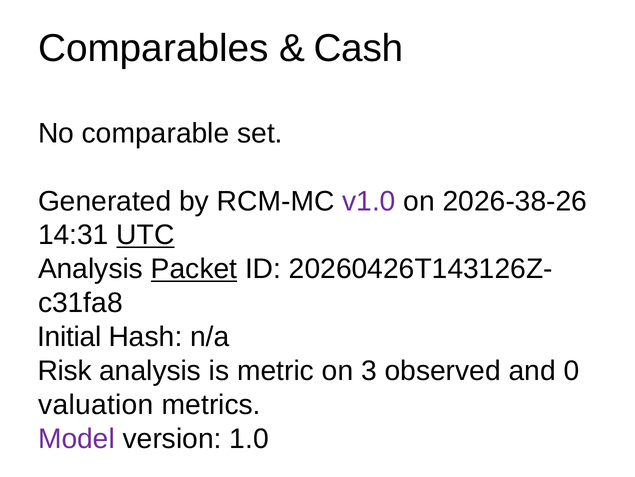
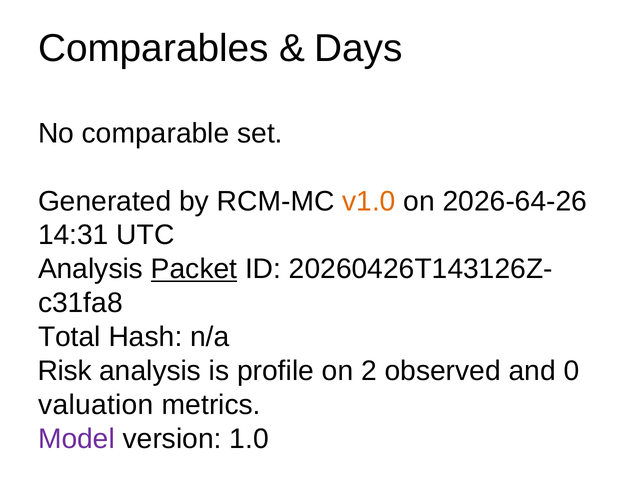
Cash: Cash -> Days (358, 48)
v1.0 colour: purple -> orange (369, 201)
2026-38-26: 2026-38-26 -> 2026-64-26 (515, 201)
UTC underline: present -> none (145, 235)
Initial: Initial -> Total (69, 336)
metric: metric -> profile (276, 370)
3: 3 -> 2 (369, 370)
